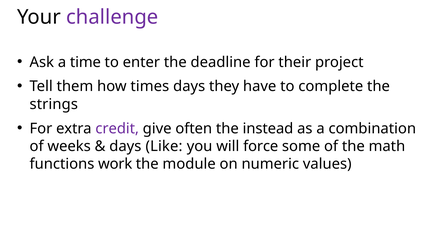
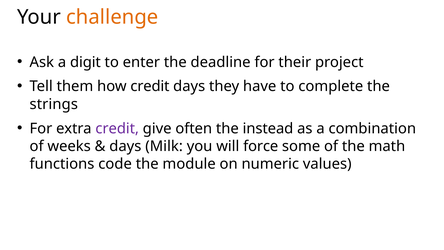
challenge colour: purple -> orange (112, 17)
time: time -> digit (85, 62)
how times: times -> credit (150, 86)
Like: Like -> Milk (164, 146)
work: work -> code (115, 164)
